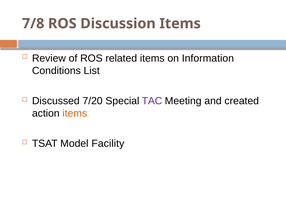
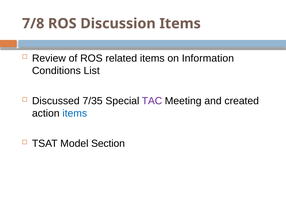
7/20: 7/20 -> 7/35 (93, 101)
items colour: orange -> blue (75, 114)
Facility: Facility -> Section (108, 144)
